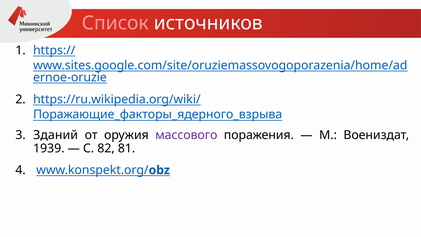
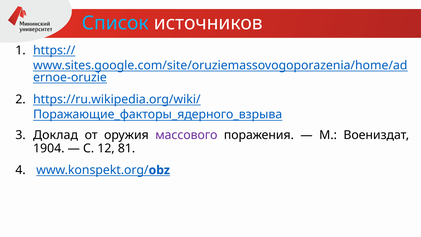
Список colour: pink -> light blue (115, 23)
Зданий: Зданий -> Доклад (56, 135)
1939: 1939 -> 1904 (49, 148)
82: 82 -> 12 (106, 148)
